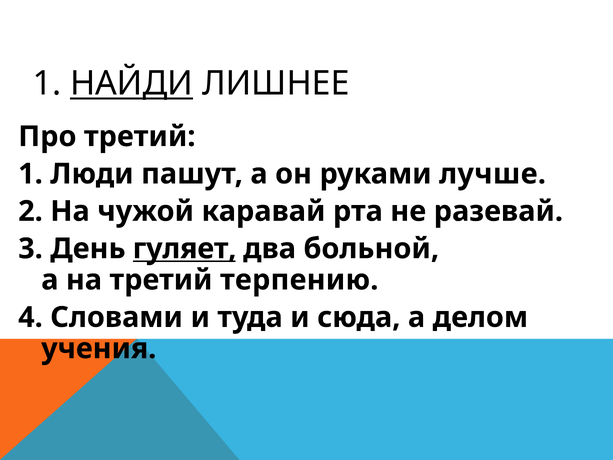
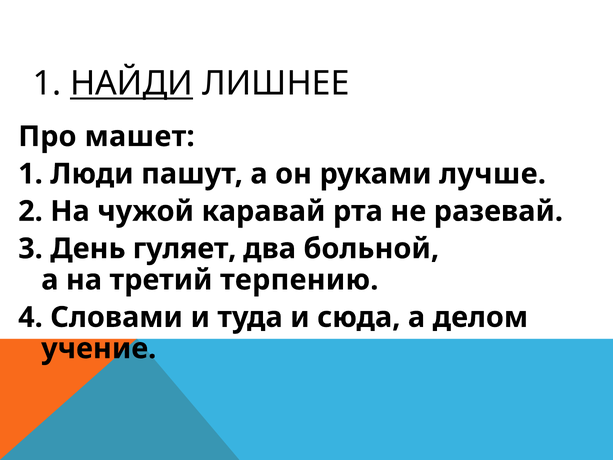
Про третий: третий -> машет (140, 136)
гуляет underline: present -> none (185, 249)
учения: учения -> учение (99, 348)
